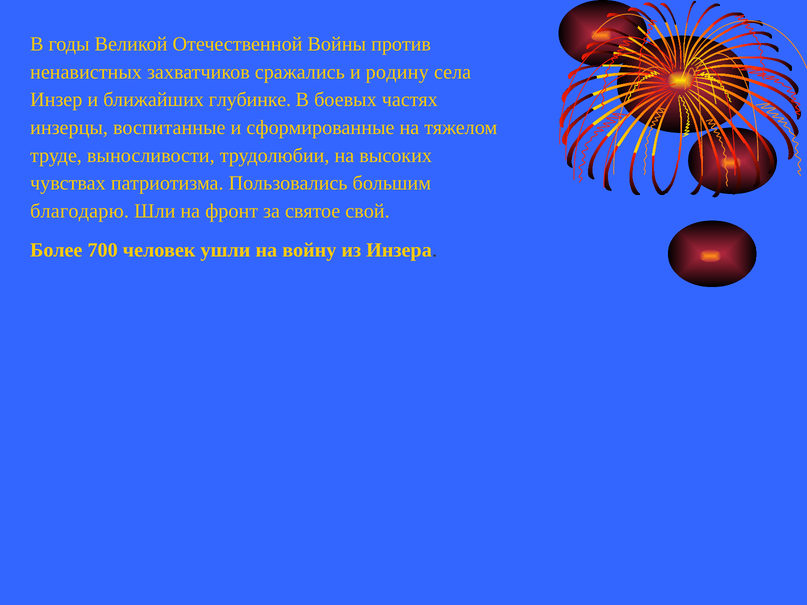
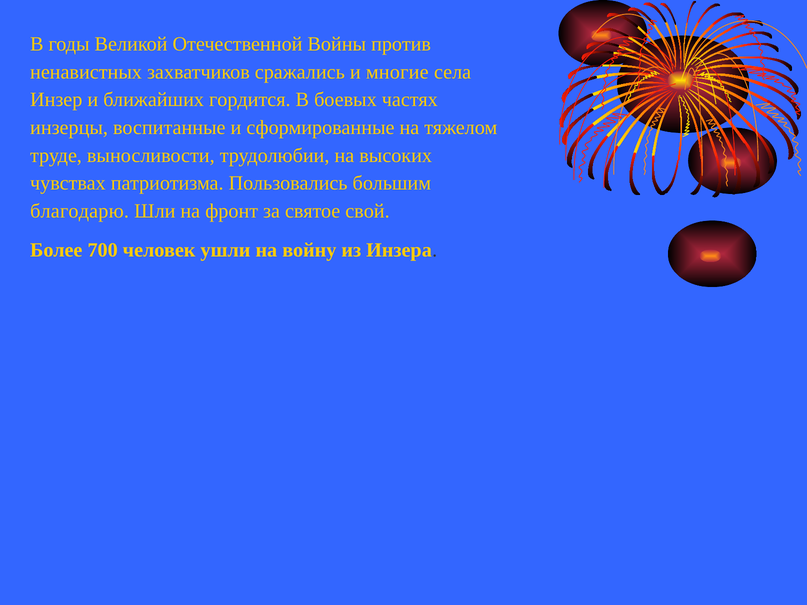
родину: родину -> многие (397, 72)
глубинке: глубинке -> гордится (250, 100)
